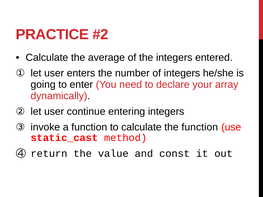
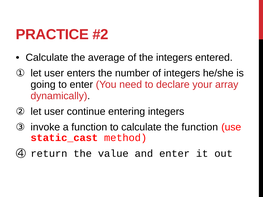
and const: const -> enter (175, 154)
